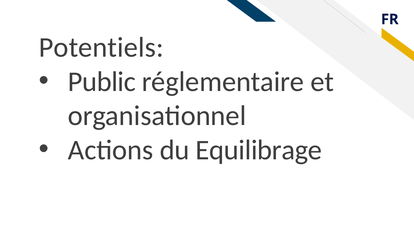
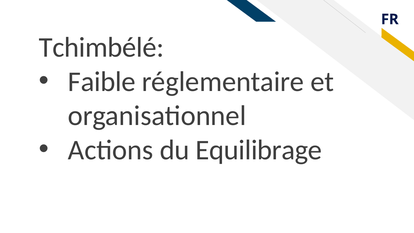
Potentiels: Potentiels -> Tchimbélé (101, 47)
Public: Public -> Faible (102, 82)
